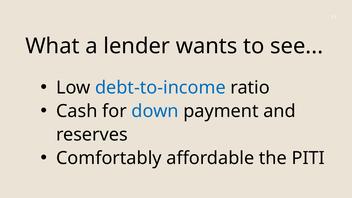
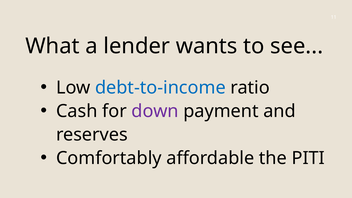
down colour: blue -> purple (155, 111)
